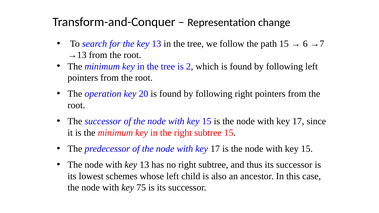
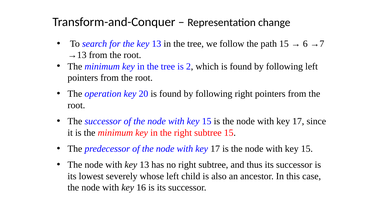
schemes: schemes -> severely (122, 176)
75: 75 -> 16 (141, 188)
